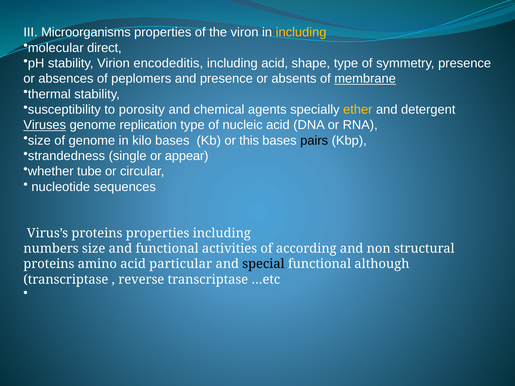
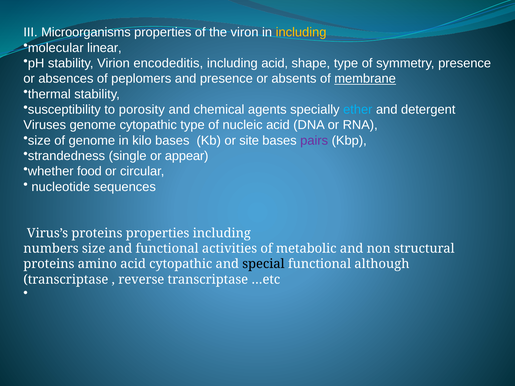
direct: direct -> linear (104, 48)
ether colour: yellow -> light blue (358, 110)
Viruses underline: present -> none (45, 125)
genome replication: replication -> cytopathic (148, 125)
this: this -> site (249, 141)
pairs colour: black -> purple (314, 141)
tube: tube -> food (89, 171)
according: according -> metabolic (306, 249)
acid particular: particular -> cytopathic (181, 264)
